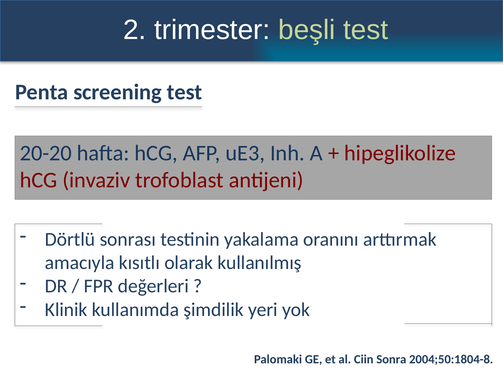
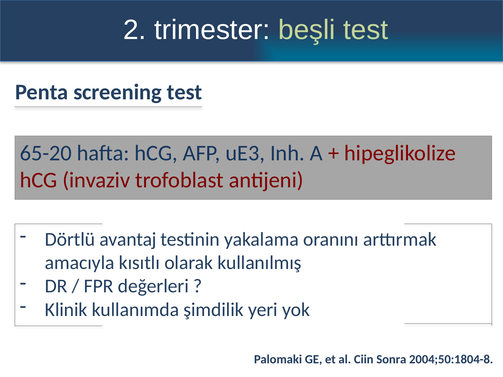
20-20: 20-20 -> 65-20 (46, 153)
sonrası: sonrası -> avantaj (128, 239)
